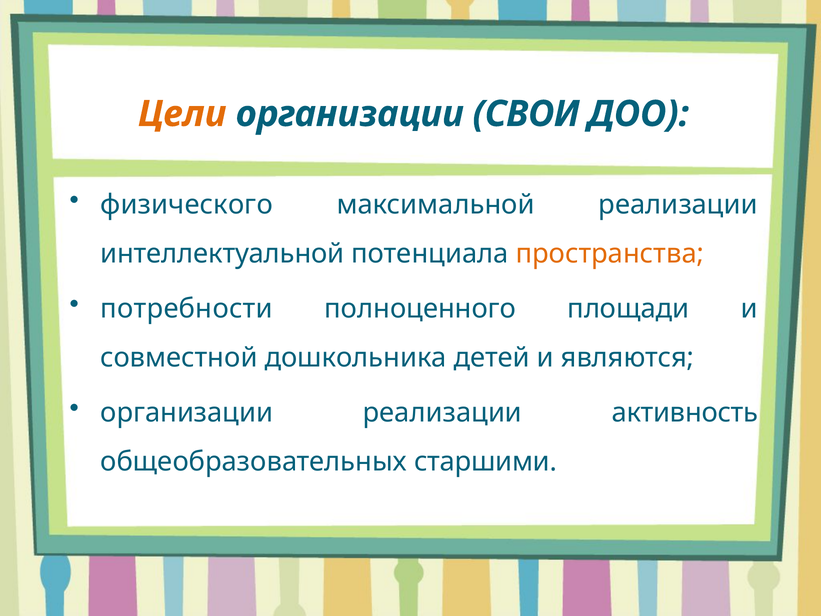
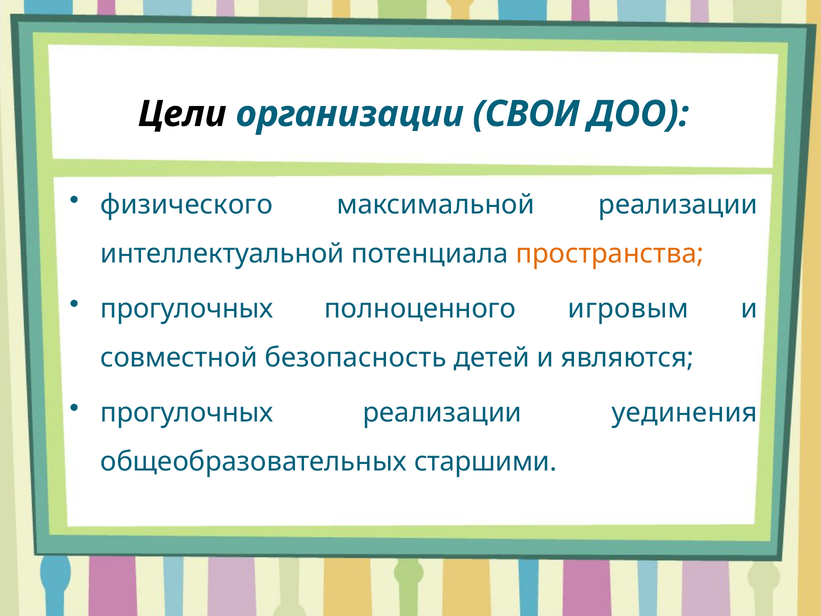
Цели colour: orange -> black (182, 114)
потребности: потребности -> прогулочных (187, 309)
площади: площади -> игровым (628, 309)
дошкольника: дошкольника -> безопасность (356, 358)
организации: организации -> прогулочных (187, 412)
активность: активность -> уединения (685, 412)
